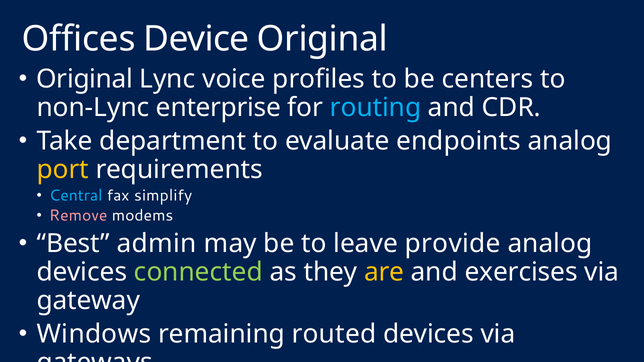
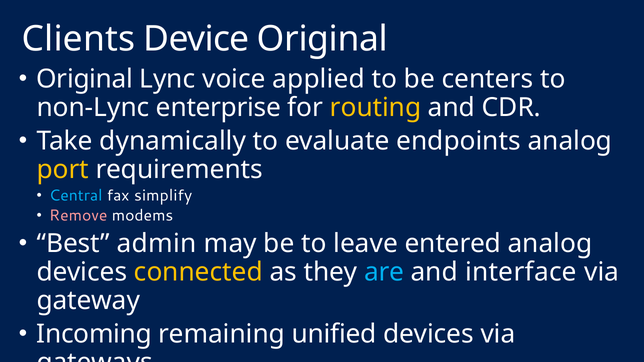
Offices: Offices -> Clients (79, 39)
profiles: profiles -> applied (319, 79)
routing colour: light blue -> yellow (376, 108)
department: department -> dynamically (173, 141)
provide: provide -> entered (453, 244)
connected colour: light green -> yellow (198, 272)
are colour: yellow -> light blue (384, 272)
exercises: exercises -> interface (521, 272)
Windows: Windows -> Incoming (94, 334)
routed: routed -> unified (334, 334)
